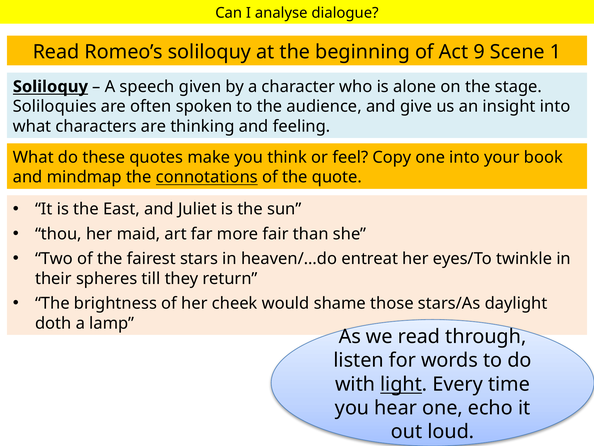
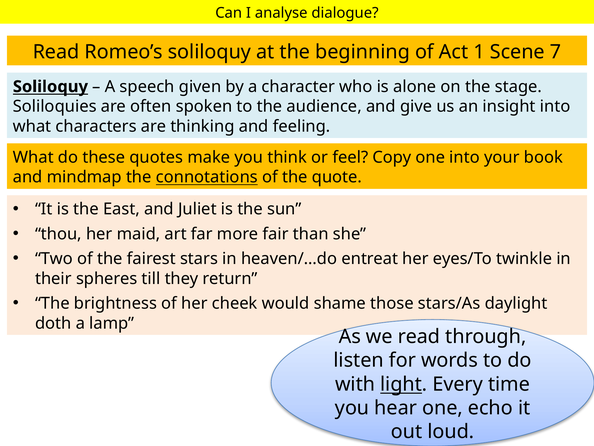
9: 9 -> 1 (479, 52)
1: 1 -> 7 (556, 52)
